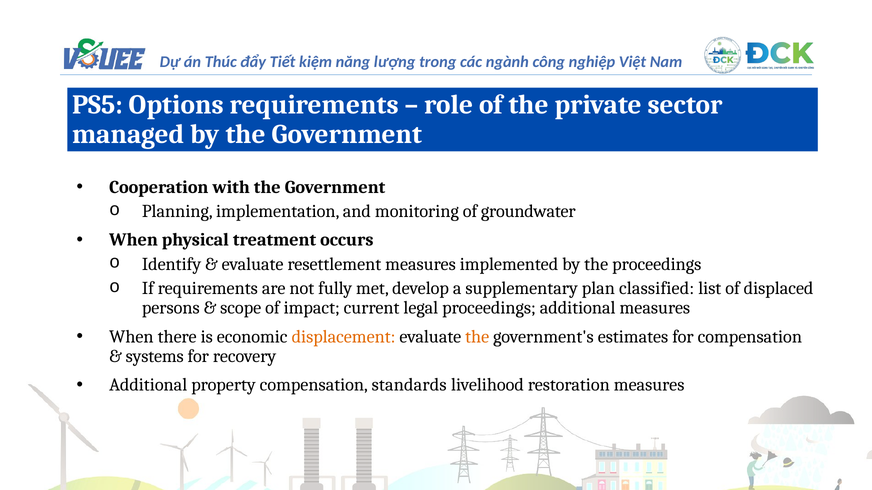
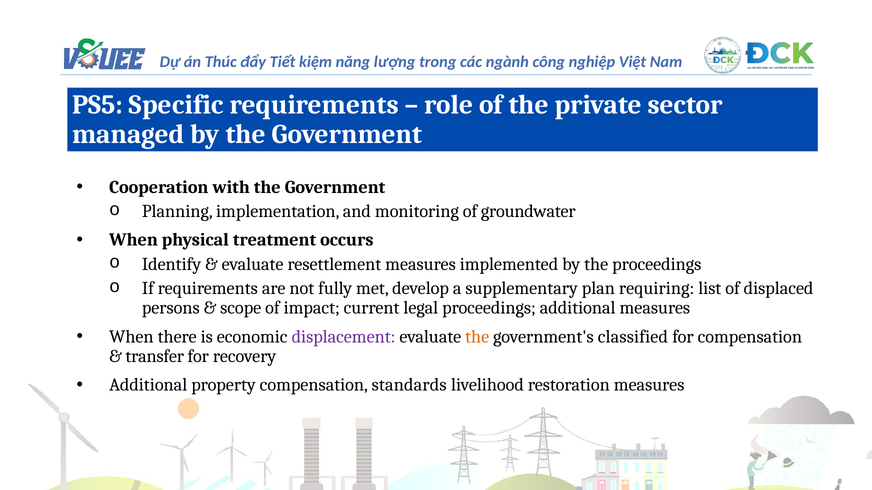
Options: Options -> Specific (176, 105)
classified: classified -> requiring (657, 289)
displacement colour: orange -> purple (344, 337)
estimates: estimates -> classified (633, 337)
systems: systems -> transfer (155, 356)
